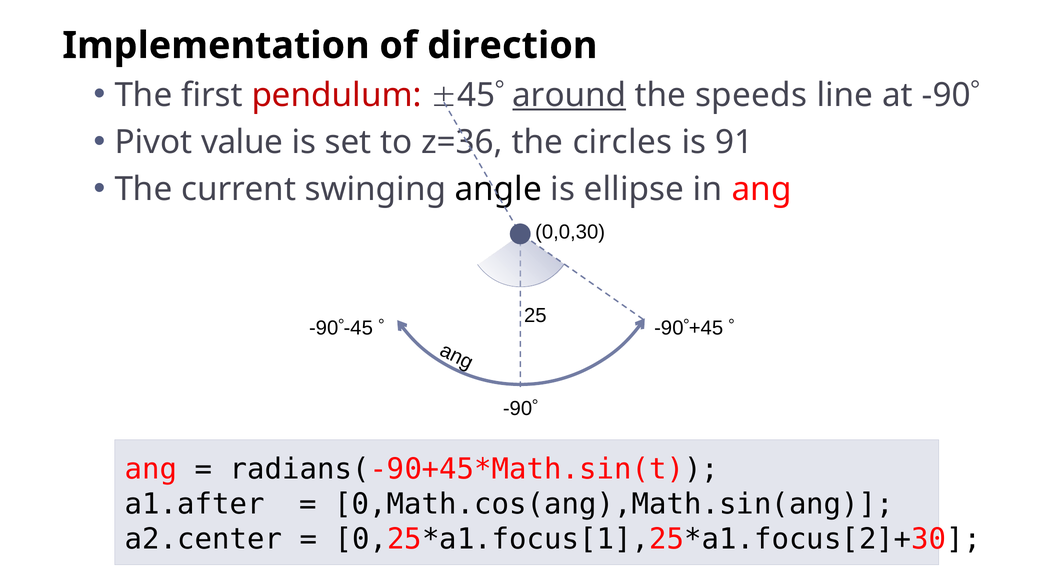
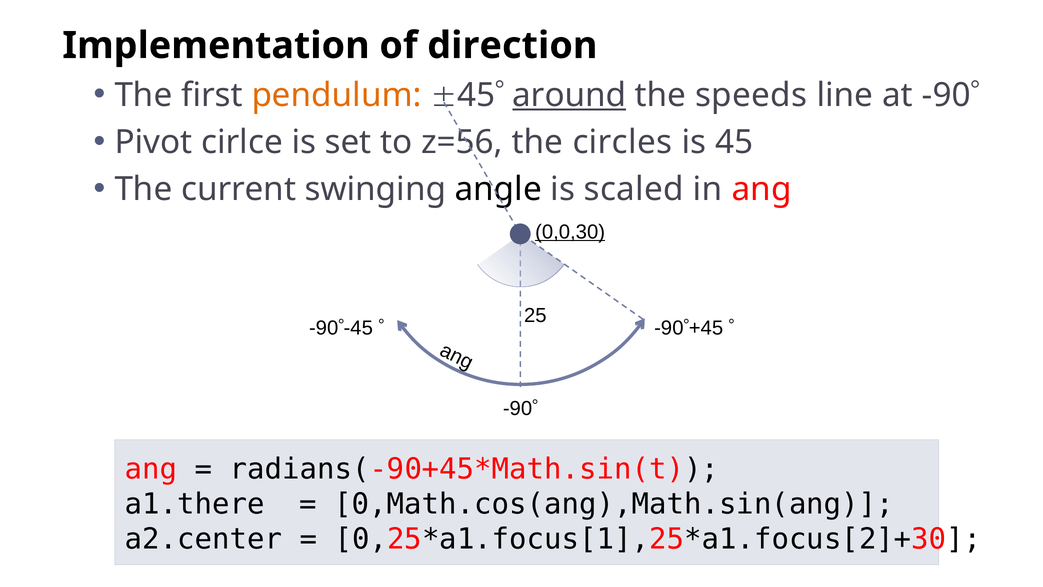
pendulum colour: red -> orange (337, 95)
value: value -> cirlce (242, 142)
z=36: z=36 -> z=56 (462, 142)
91: 91 -> 45 (734, 142)
ellipse: ellipse -> scaled (634, 189)
0,0,30 underline: none -> present (570, 232)
a1.after: a1.after -> a1.there (195, 504)
